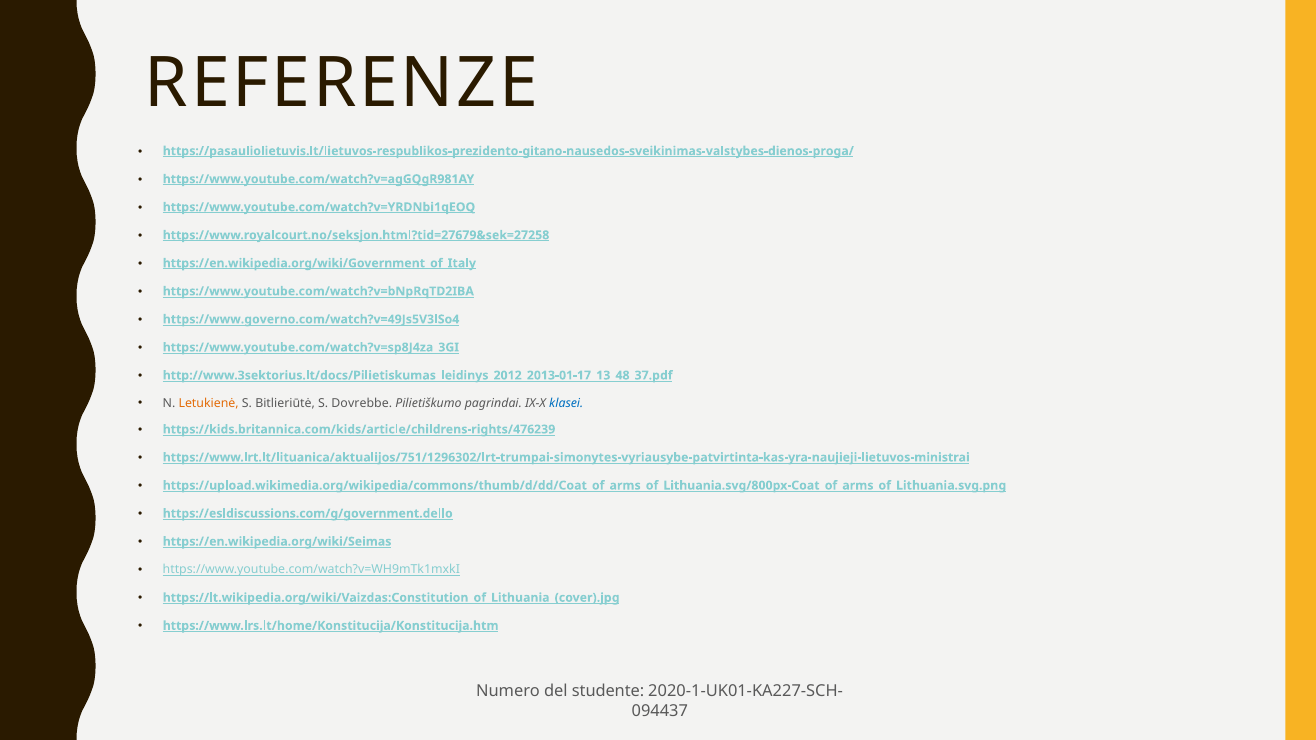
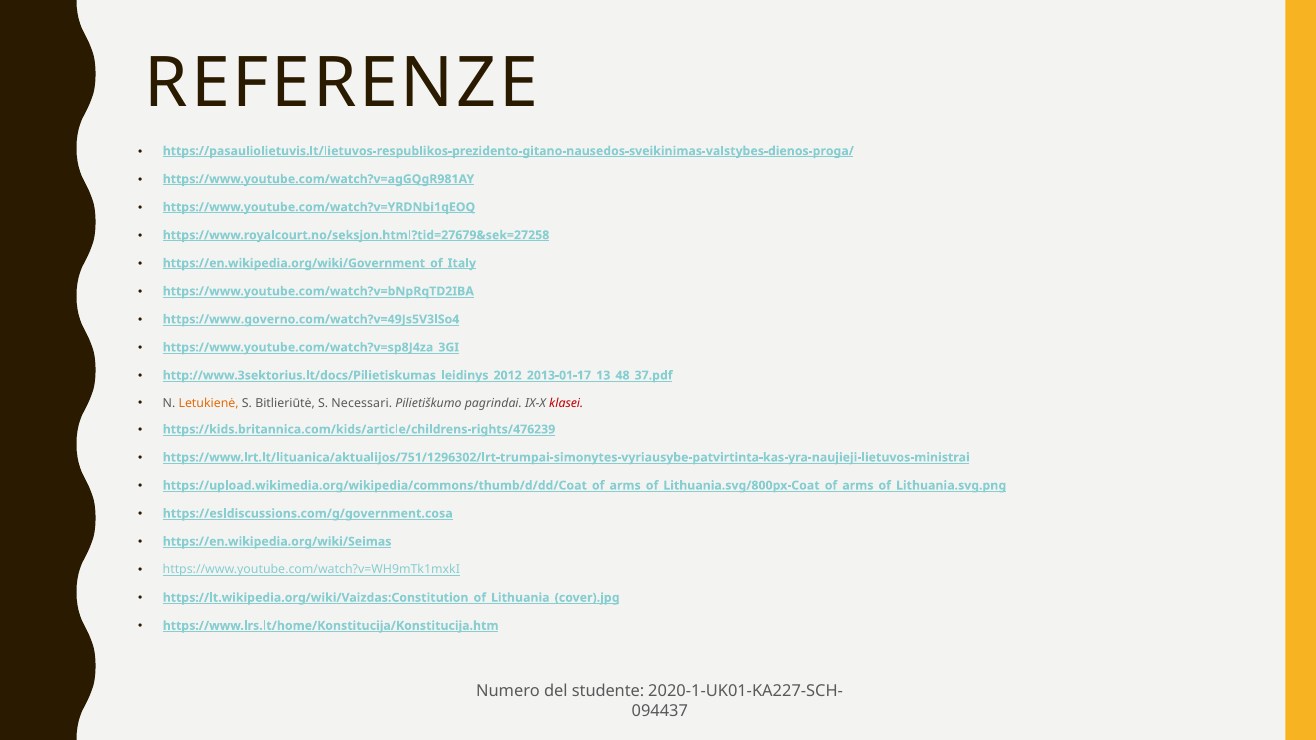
Dovrebbe: Dovrebbe -> Necessari (362, 403)
klasei colour: blue -> red (566, 403)
https://esldiscussions.com/g/government.dello: https://esldiscussions.com/g/government.dello -> https://esldiscussions.com/g/government.cosa (308, 514)
